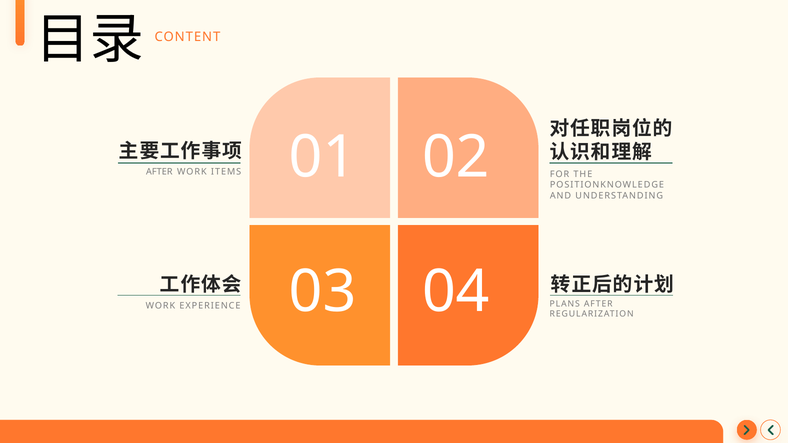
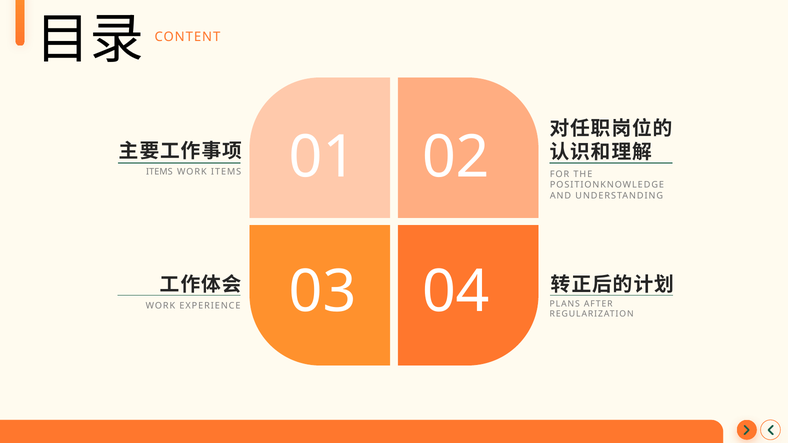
AFTER: AFTER -> ITEMS (159, 172)
